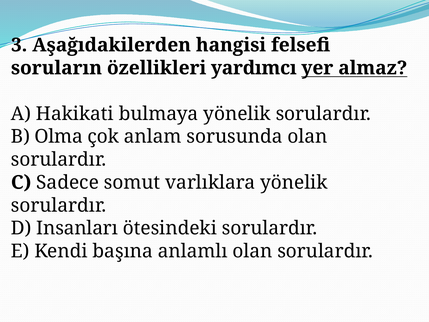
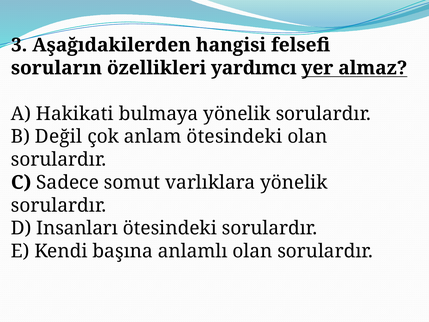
Olma: Olma -> Değil (59, 137)
anlam sorusunda: sorusunda -> ötesindeki (234, 137)
